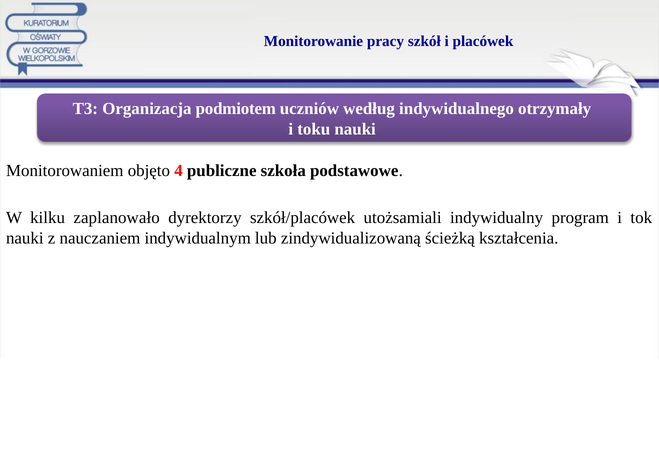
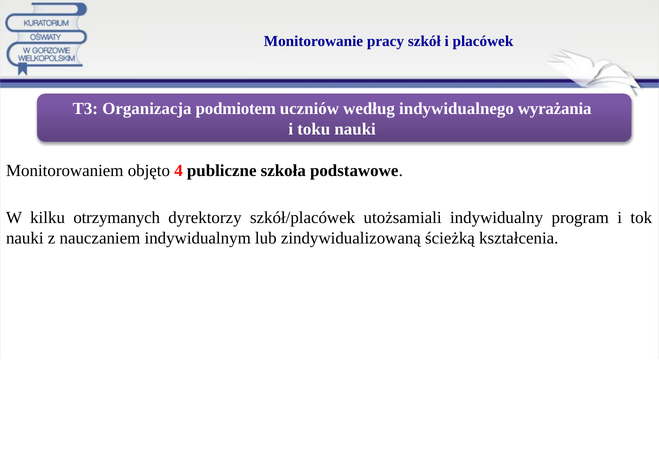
otrzymały: otrzymały -> wyrażania (555, 109)
zaplanowało: zaplanowało -> otrzymanych (117, 218)
